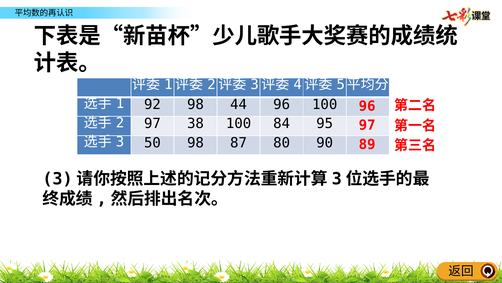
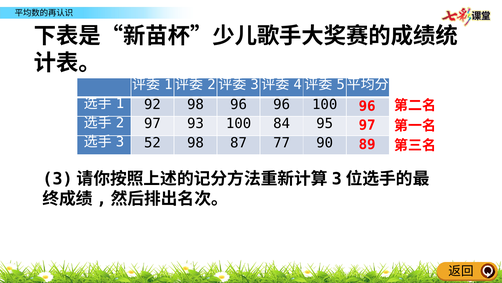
98 44: 44 -> 96 (239, 104)
38: 38 -> 93 (195, 123)
50: 50 -> 52 (152, 142)
80: 80 -> 77 (282, 142)
